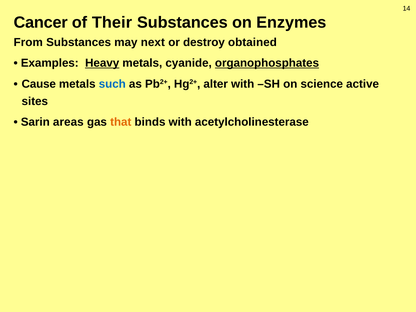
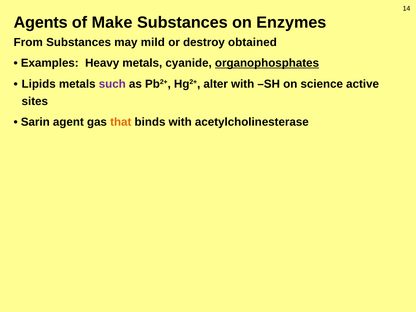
Cancer: Cancer -> Agents (41, 23)
Their: Their -> Make (112, 23)
next: next -> mild (153, 42)
Heavy underline: present -> none (102, 63)
Cause: Cause -> Lipids (39, 84)
such colour: blue -> purple (112, 84)
areas: areas -> agent (68, 122)
